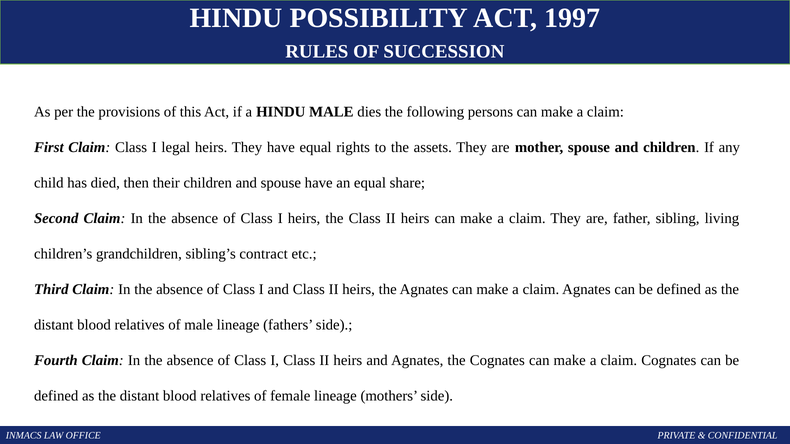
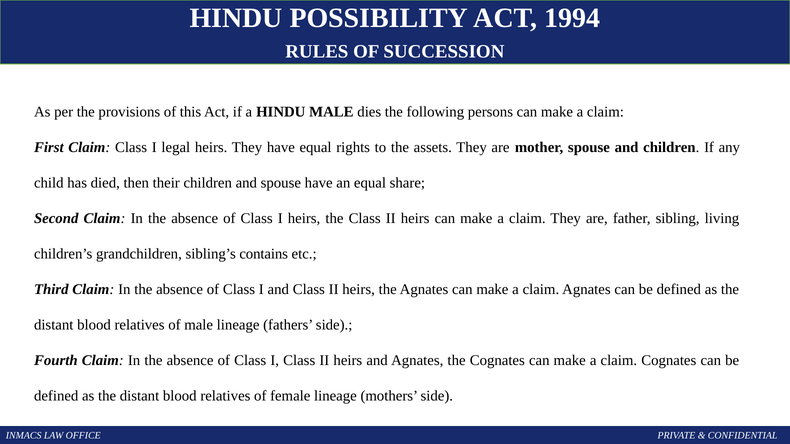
1997: 1997 -> 1994 (572, 18)
contract: contract -> contains (264, 254)
